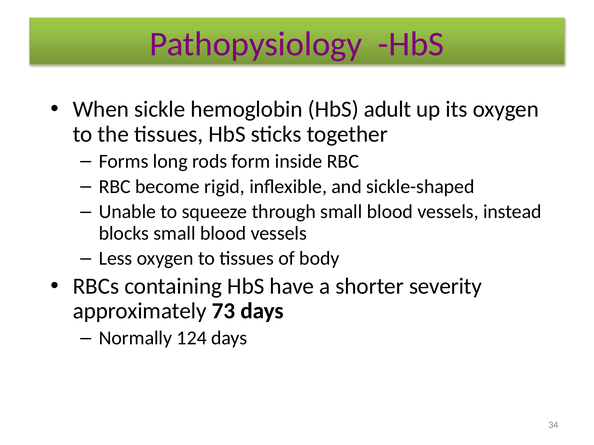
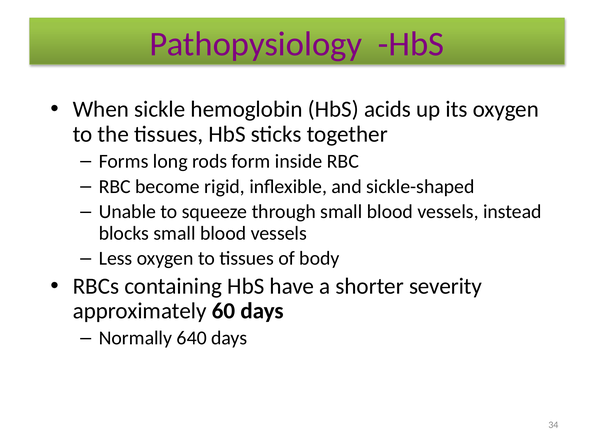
adult: adult -> acids (388, 109)
73: 73 -> 60 (224, 311)
124: 124 -> 640 (192, 338)
